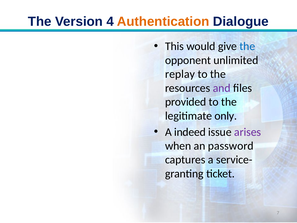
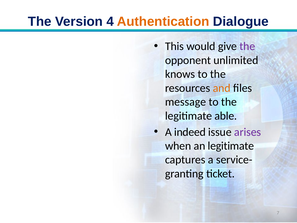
the colour: blue -> purple (247, 46)
replay: replay -> knows (180, 74)
and colour: purple -> orange (222, 88)
provided: provided -> message (186, 102)
only: only -> able (226, 116)
an password: password -> legitimate (231, 146)
